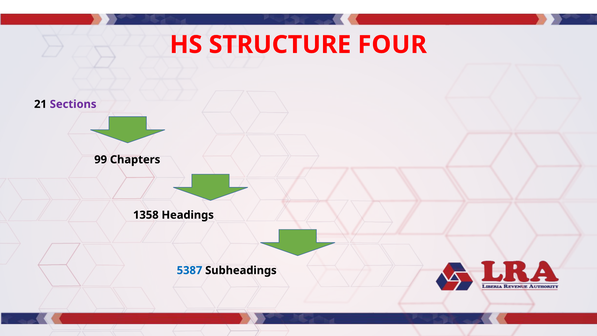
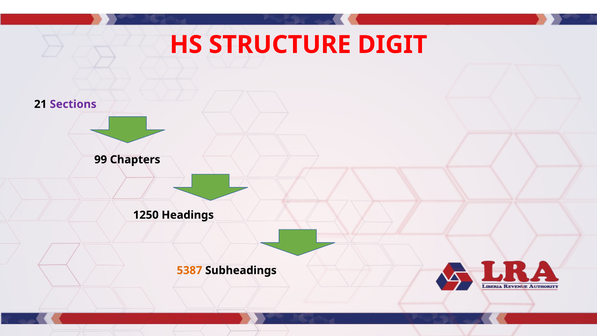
FOUR: FOUR -> DIGIT (392, 45)
1358: 1358 -> 1250 (146, 215)
5387 colour: blue -> orange (190, 270)
